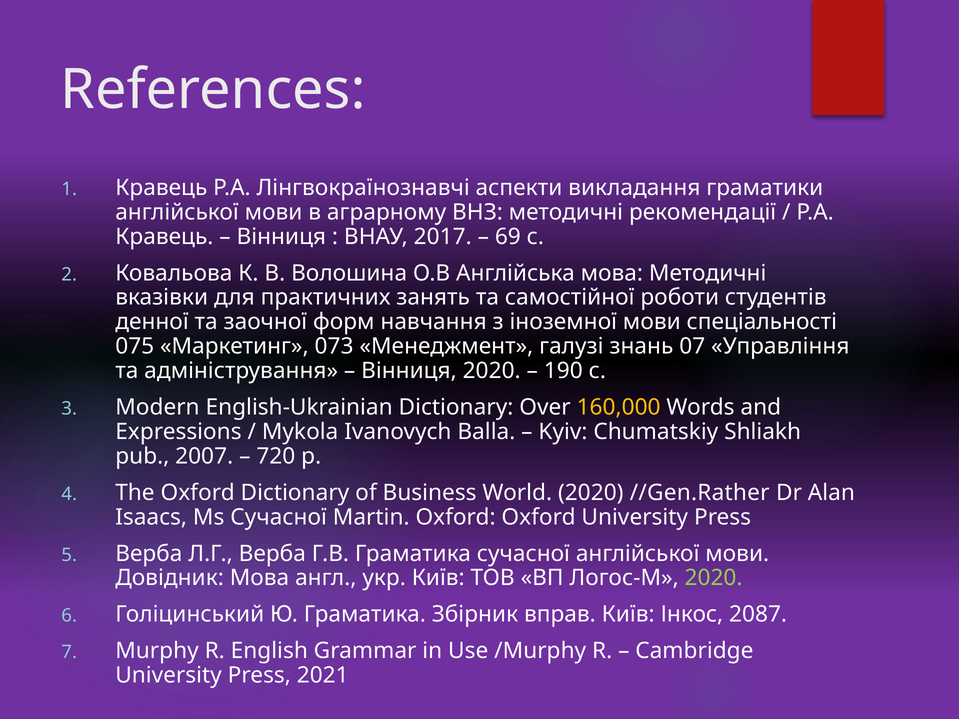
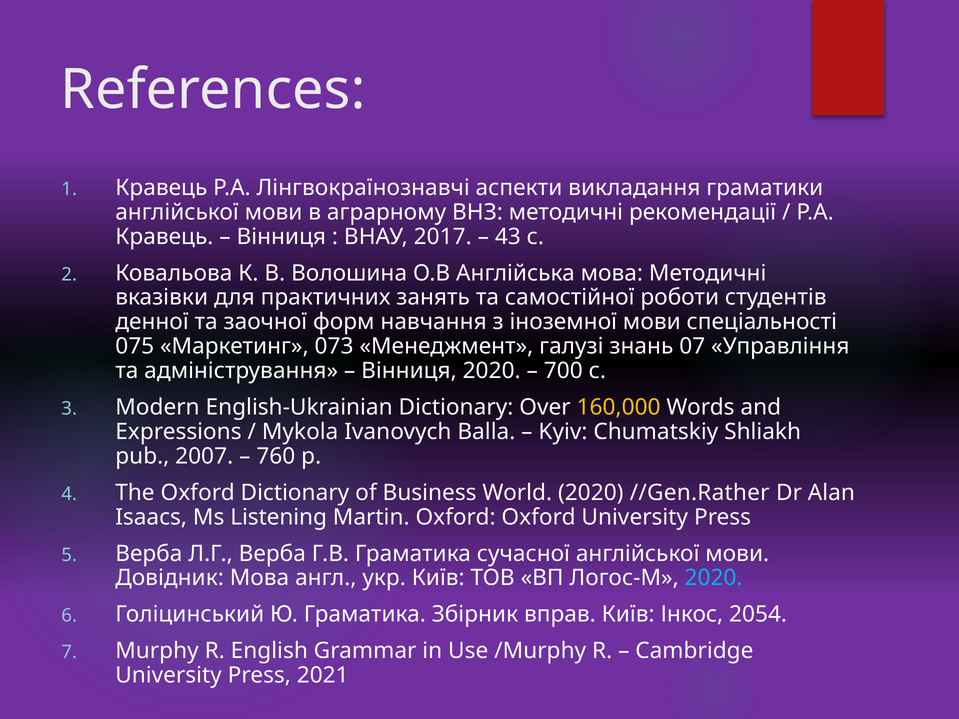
69: 69 -> 43 (508, 237)
190: 190 -> 700 (563, 371)
720: 720 -> 760 (276, 456)
Ms Сучасної: Сучасної -> Listening (279, 517)
2020 colour: light green -> light blue (714, 578)
2087: 2087 -> 2054 (758, 615)
